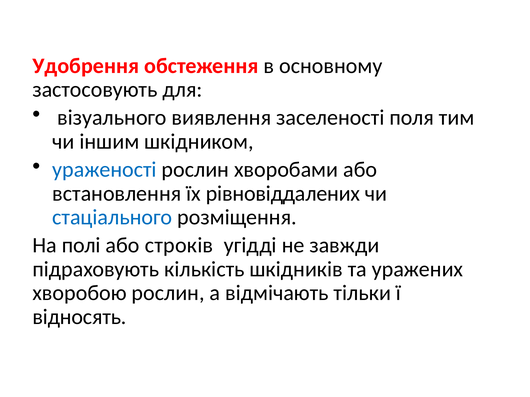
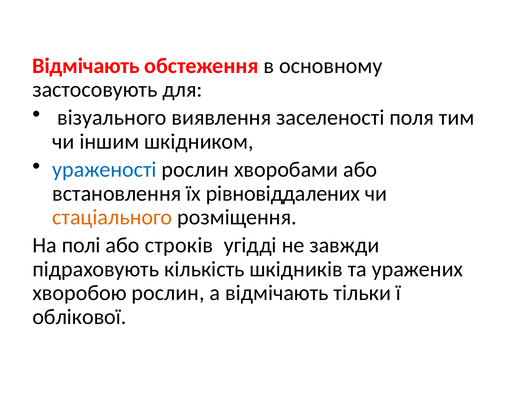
Удобрення: Удобрення -> Відмічають (86, 66)
стаціального colour: blue -> orange (112, 218)
відносять: відносять -> облікової (79, 317)
